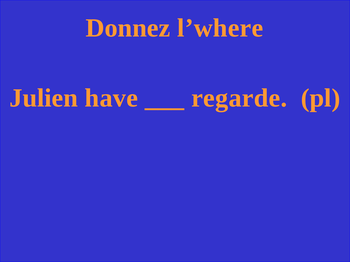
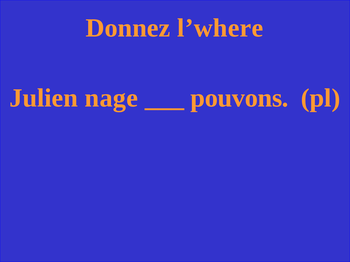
have: have -> nage (111, 98)
regarde: regarde -> pouvons (239, 98)
